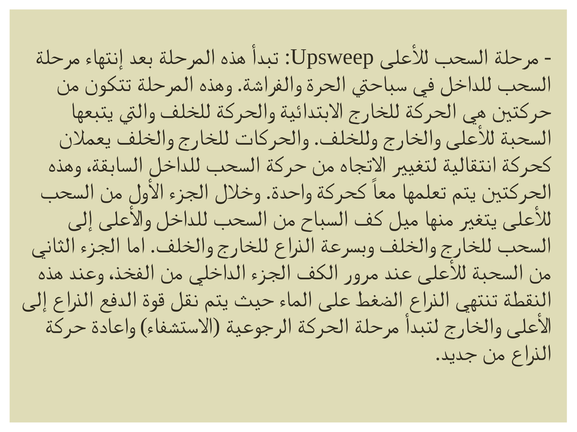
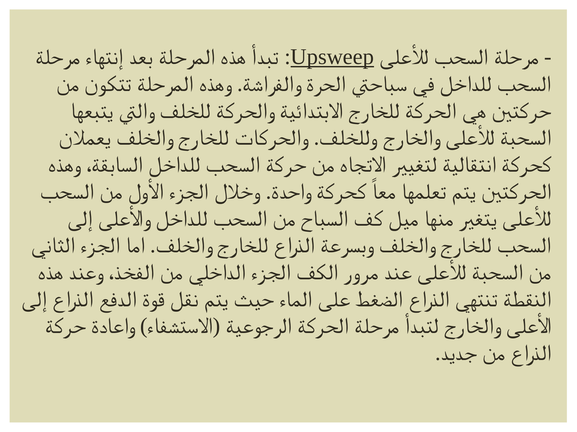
Upsweep underline: none -> present (332, 57)
